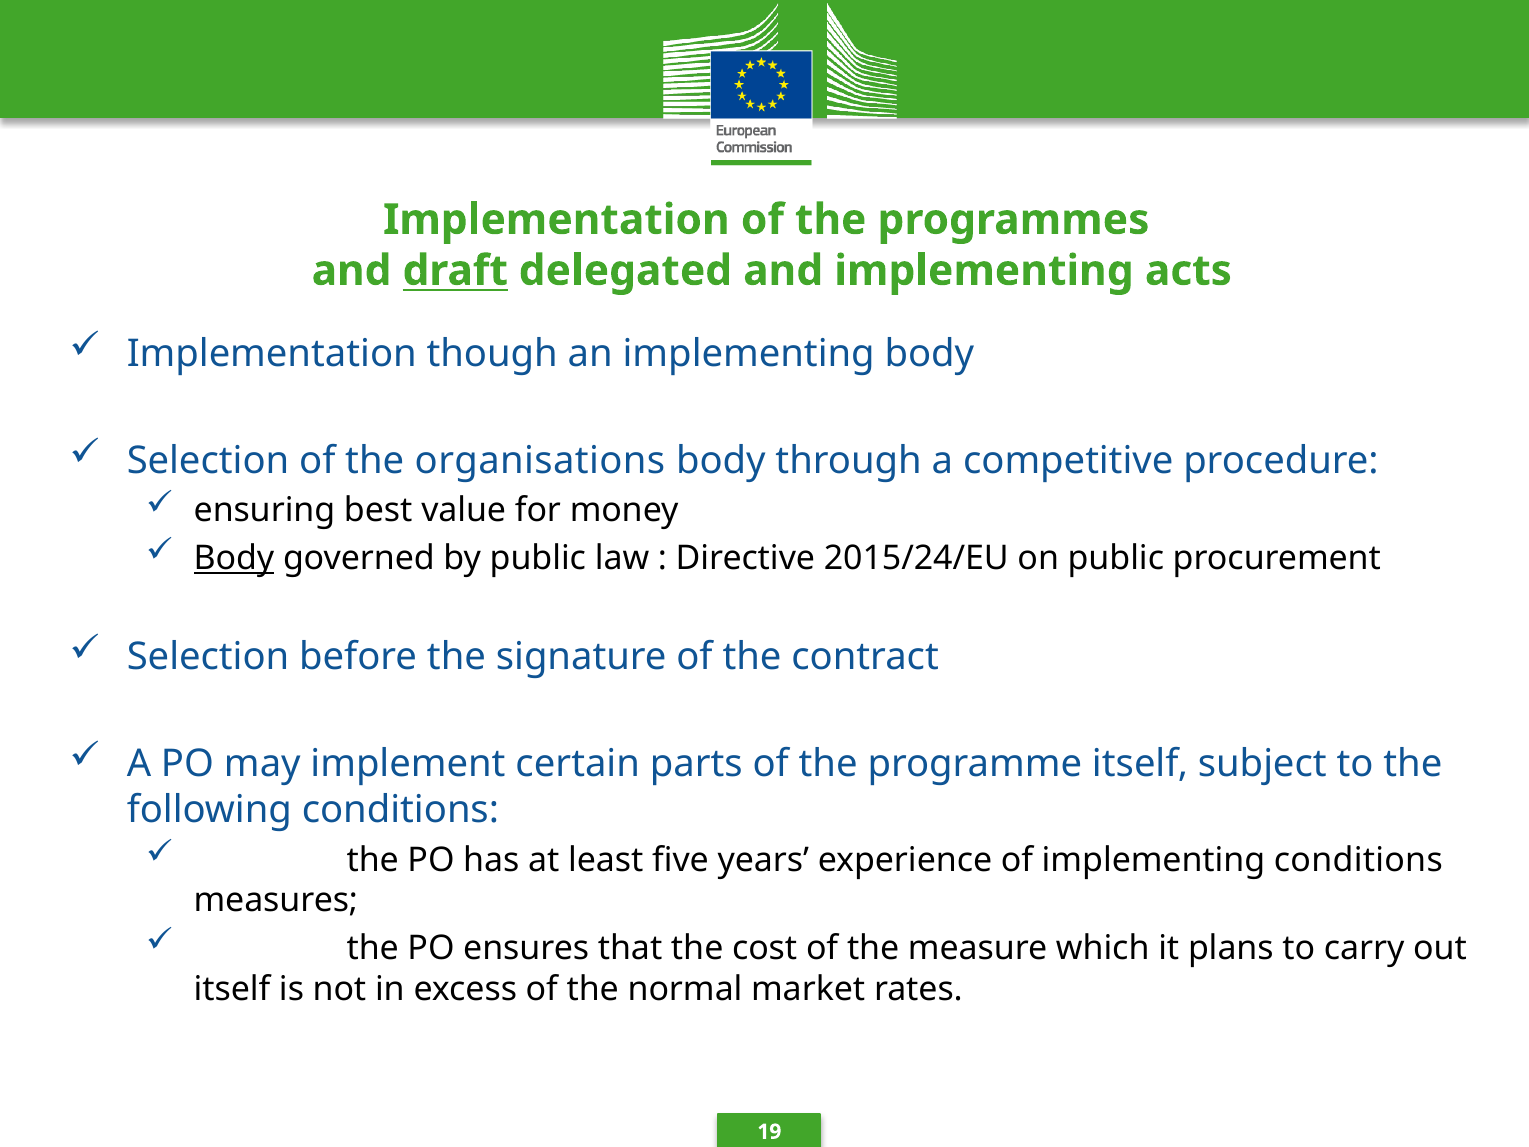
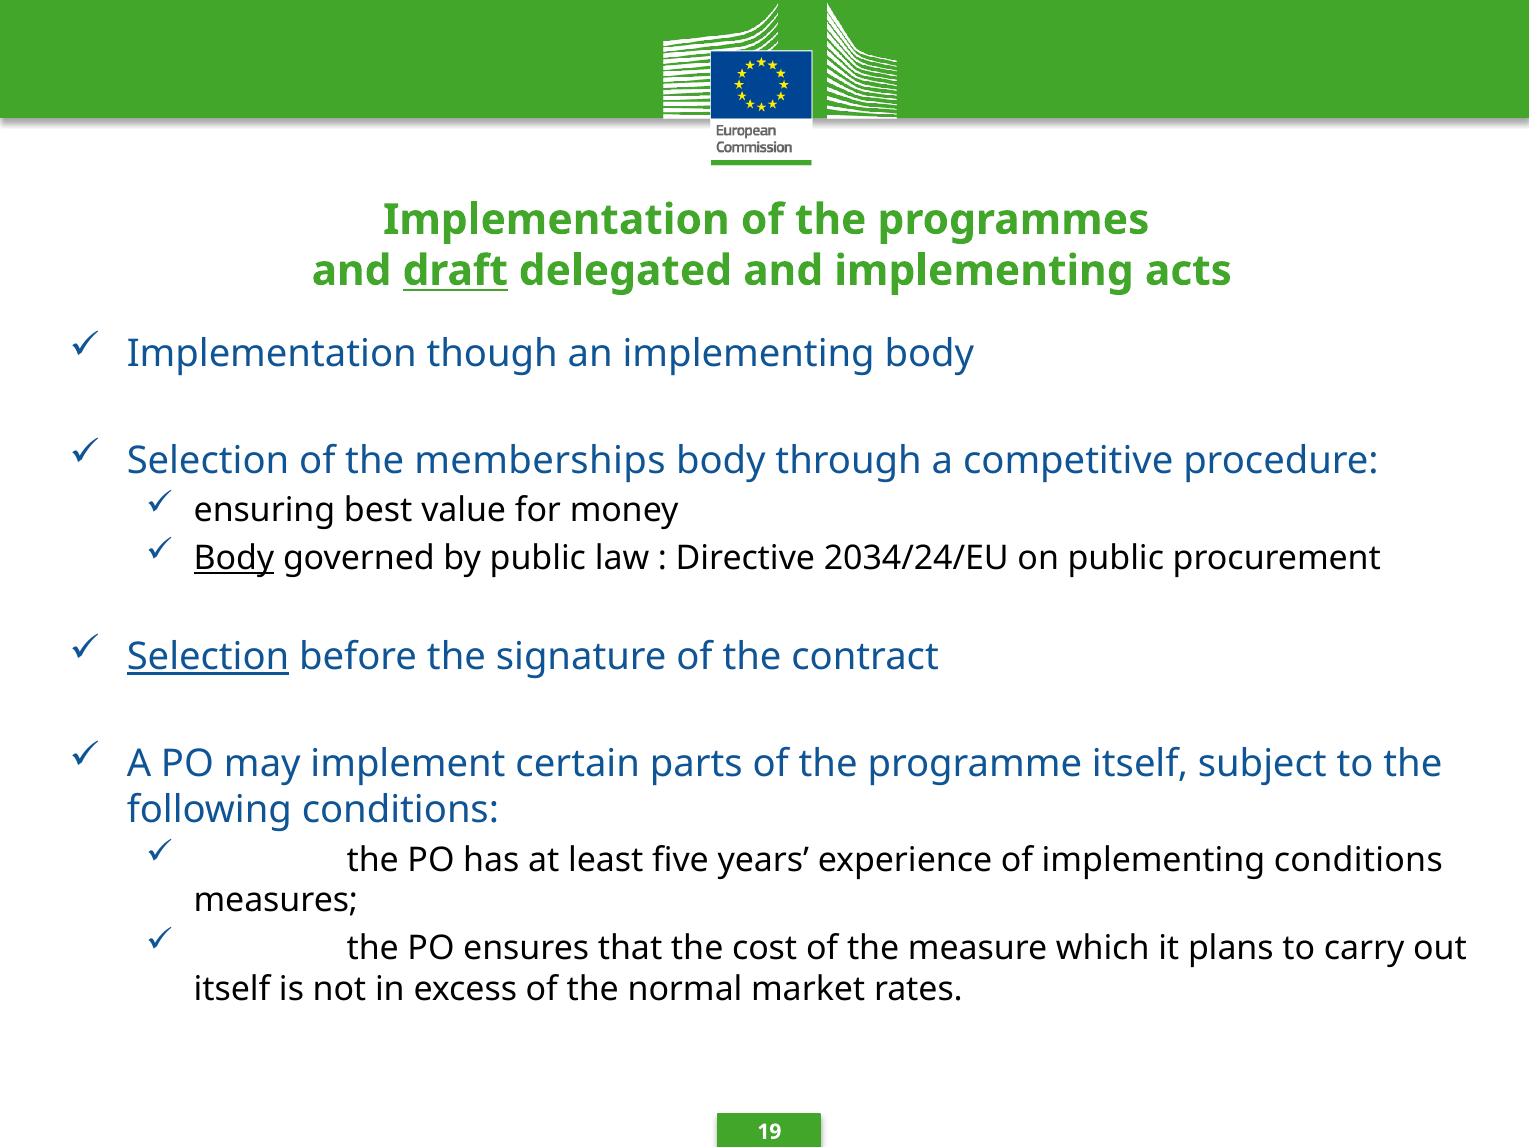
organisations: organisations -> memberships (540, 461)
2015/24/EU: 2015/24/EU -> 2034/24/EU (916, 558)
Selection underline: none -> present (208, 657)
